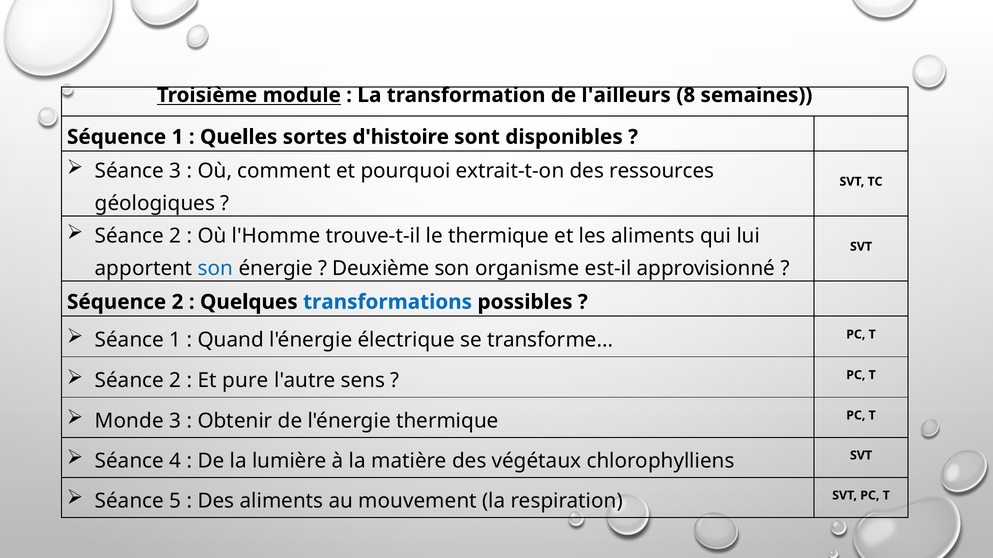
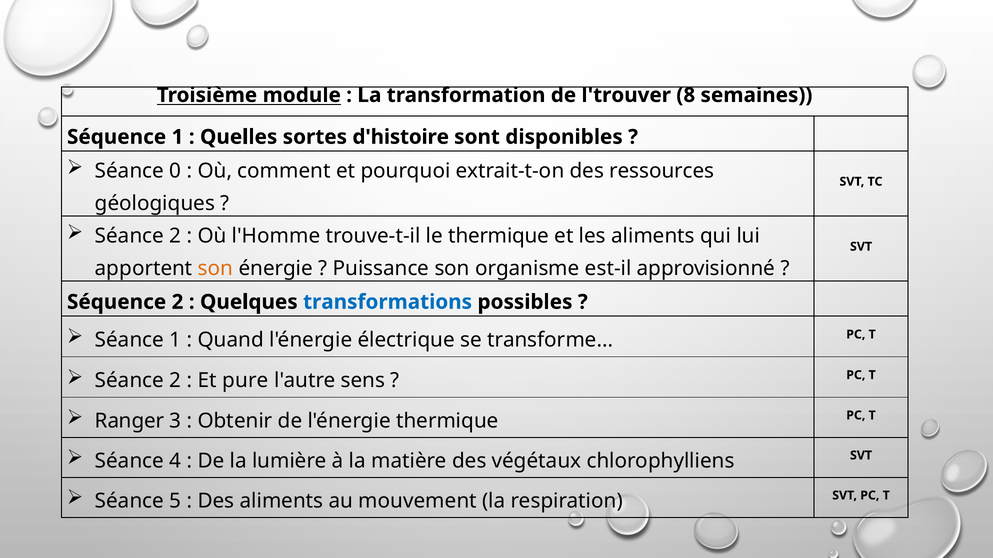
l'ailleurs: l'ailleurs -> l'trouver (626, 95)
Séance 3: 3 -> 0 (175, 171)
son colour: blue -> orange (216, 268)
Deuxième: Deuxième -> Puissance (381, 268)
Monde: Monde -> Ranger (130, 421)
